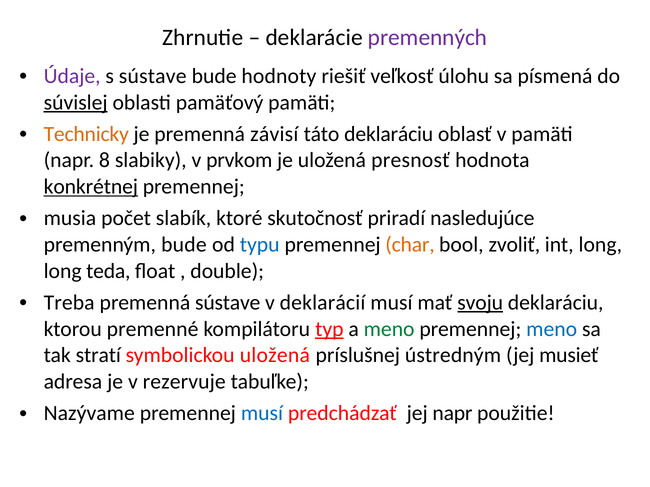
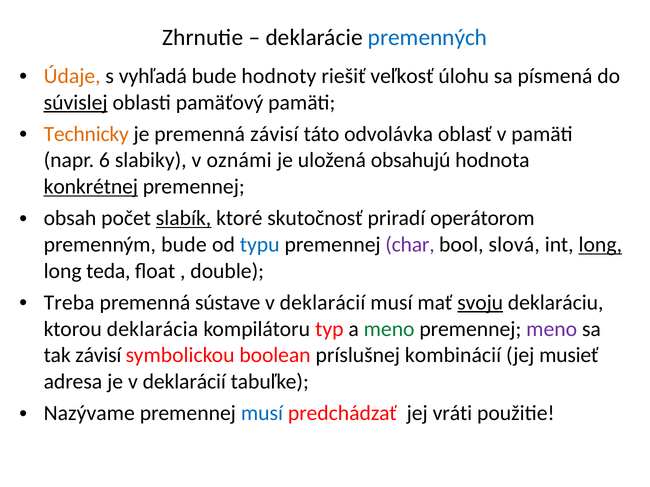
premenných colour: purple -> blue (428, 37)
Údaje colour: purple -> orange (72, 76)
s sústave: sústave -> vyhľadá (153, 76)
táto deklaráciu: deklaráciu -> odvolávka (389, 134)
8: 8 -> 6 (104, 161)
prvkom: prvkom -> oznámi (239, 161)
presnosť: presnosť -> obsahujú (411, 161)
musia: musia -> obsah (70, 218)
slabík underline: none -> present (184, 218)
nasledujúce: nasledujúce -> operátorom (482, 218)
char colour: orange -> purple (410, 245)
zvoliť: zvoliť -> slová (514, 245)
long underline: none -> present (600, 245)
premenné: premenné -> deklarácia (152, 329)
typ underline: present -> none (329, 329)
meno colour: blue -> purple (552, 329)
tak stratí: stratí -> závisí (98, 356)
symbolickou uložená: uložená -> boolean (275, 356)
ústredným: ústredným -> kombinácií (453, 356)
je v rezervuje: rezervuje -> deklarácií (184, 382)
jej napr: napr -> vráti (452, 414)
